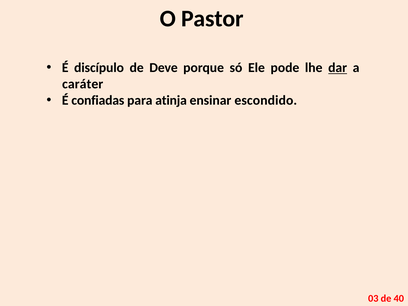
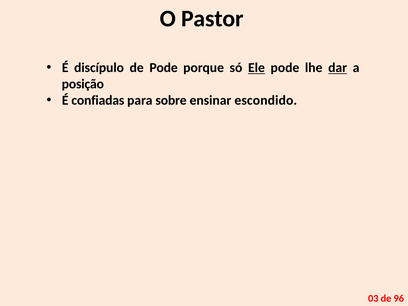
de Deve: Deve -> Pode (164, 68)
Ele underline: none -> present (256, 68)
caráter: caráter -> posição (83, 84)
atinja: atinja -> sobre (171, 100)
40: 40 -> 96 (399, 298)
